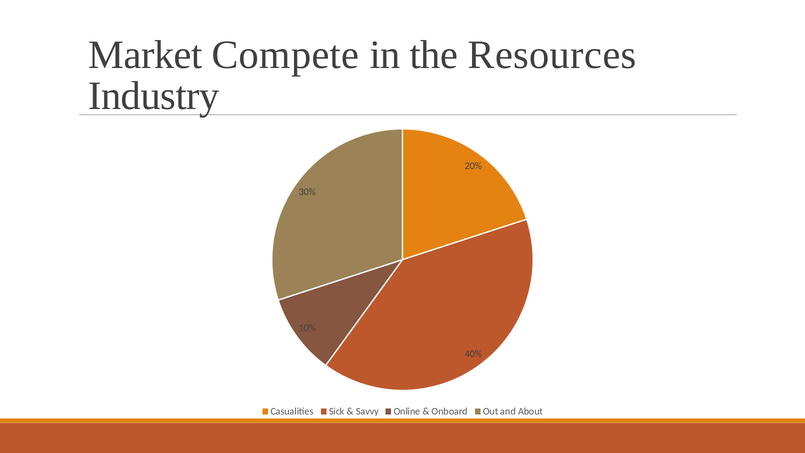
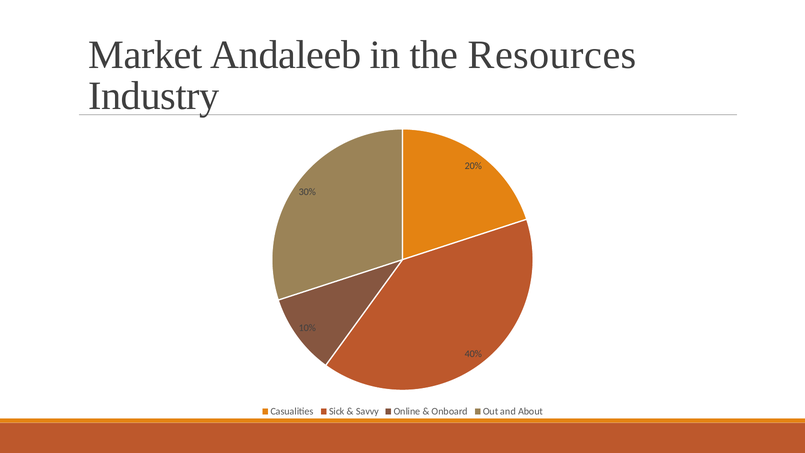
Compete: Compete -> Andaleeb (286, 55)
